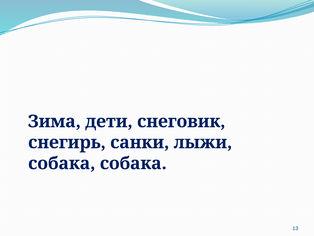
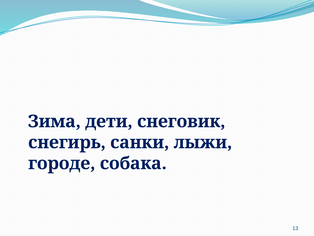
собака: собака -> городе (62, 163)
